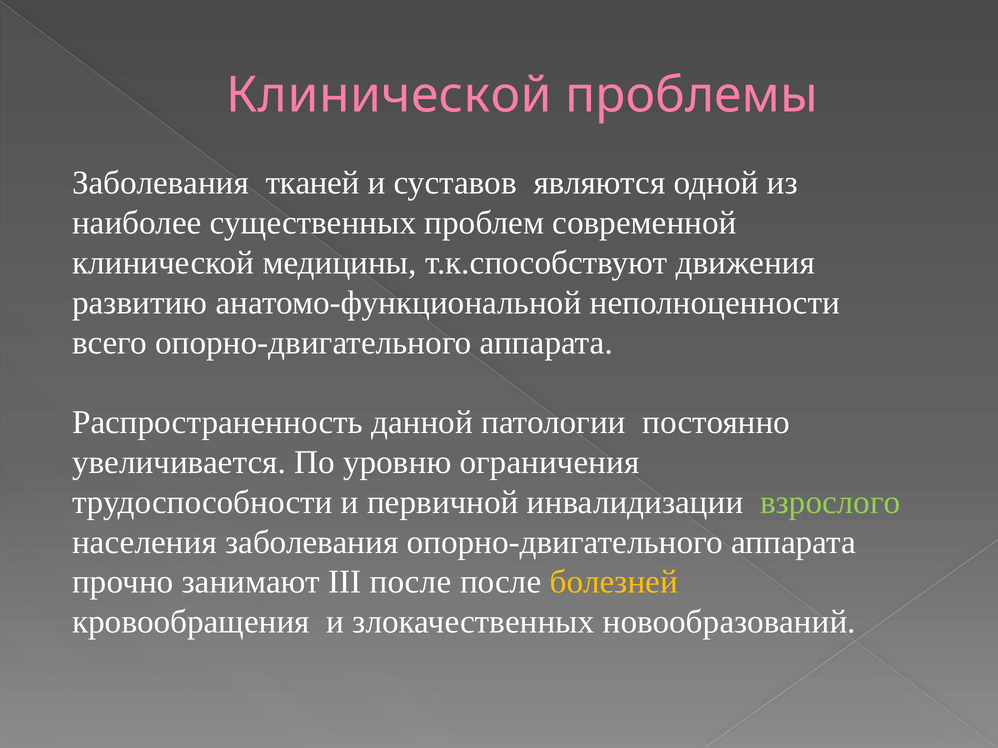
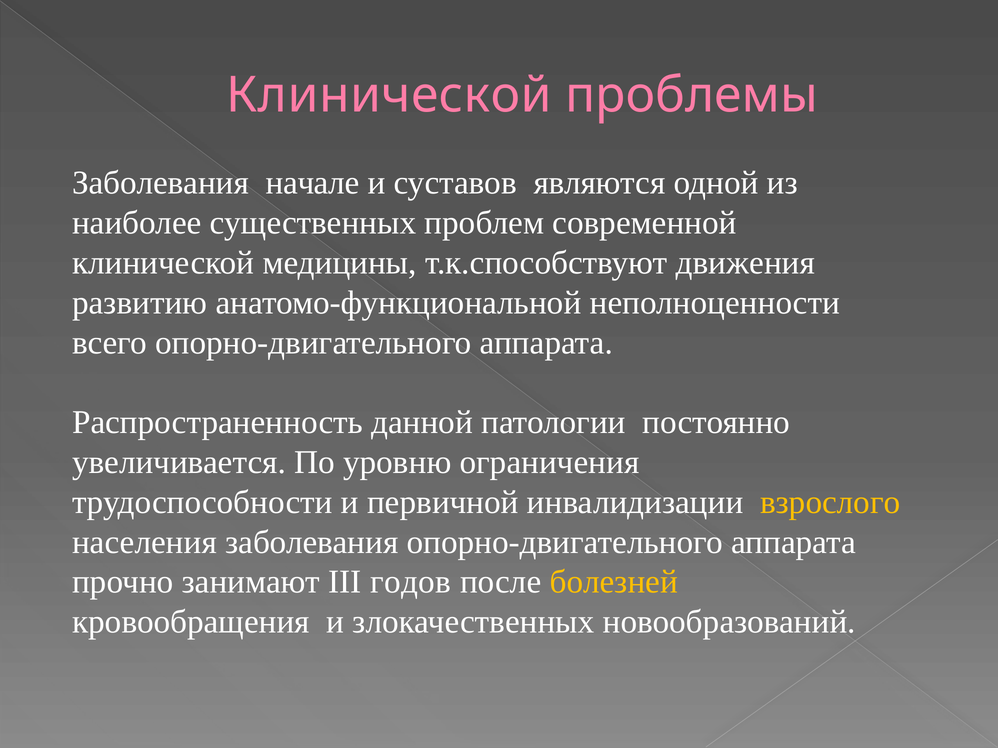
тканей: тканей -> начале (313, 183)
взрослого colour: light green -> yellow (830, 502)
III после: после -> годов (411, 582)
